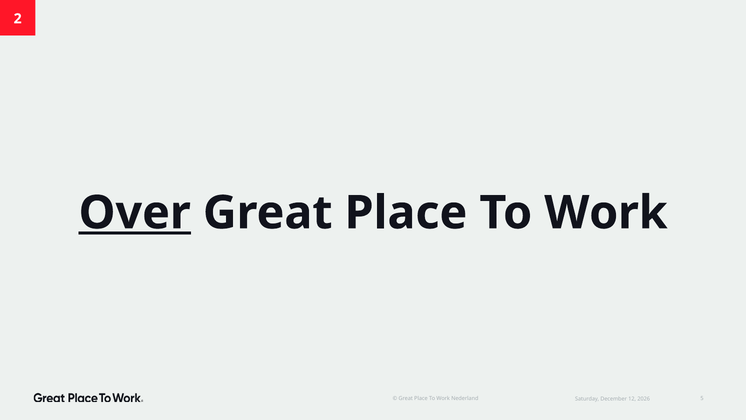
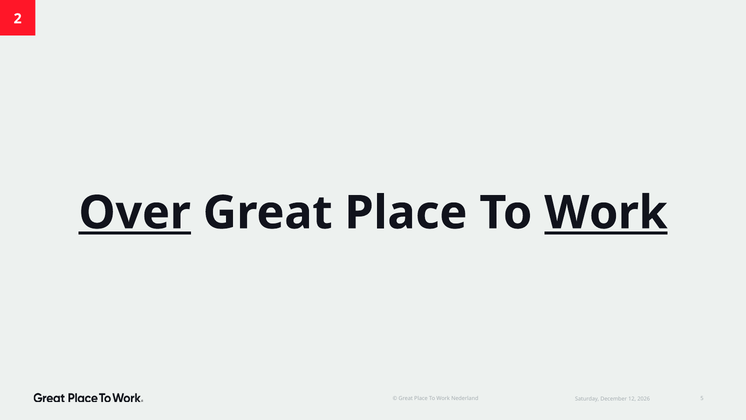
Work underline: none -> present (606, 213)
